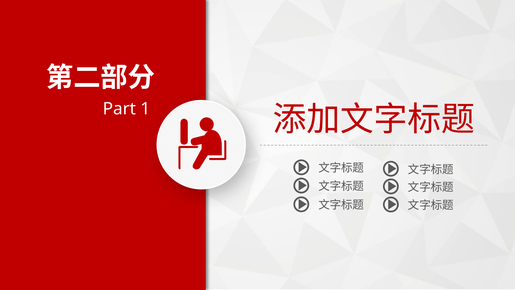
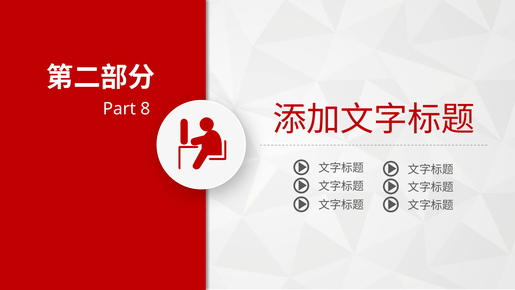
1: 1 -> 8 (145, 109)
